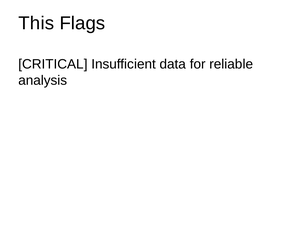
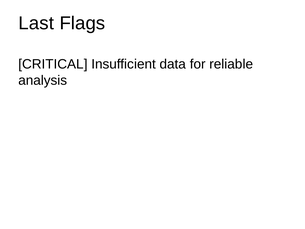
This: This -> Last (36, 23)
